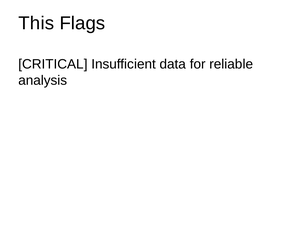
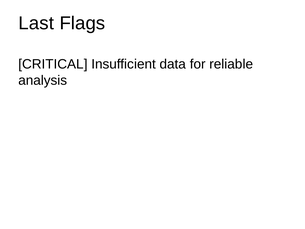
This: This -> Last (36, 23)
